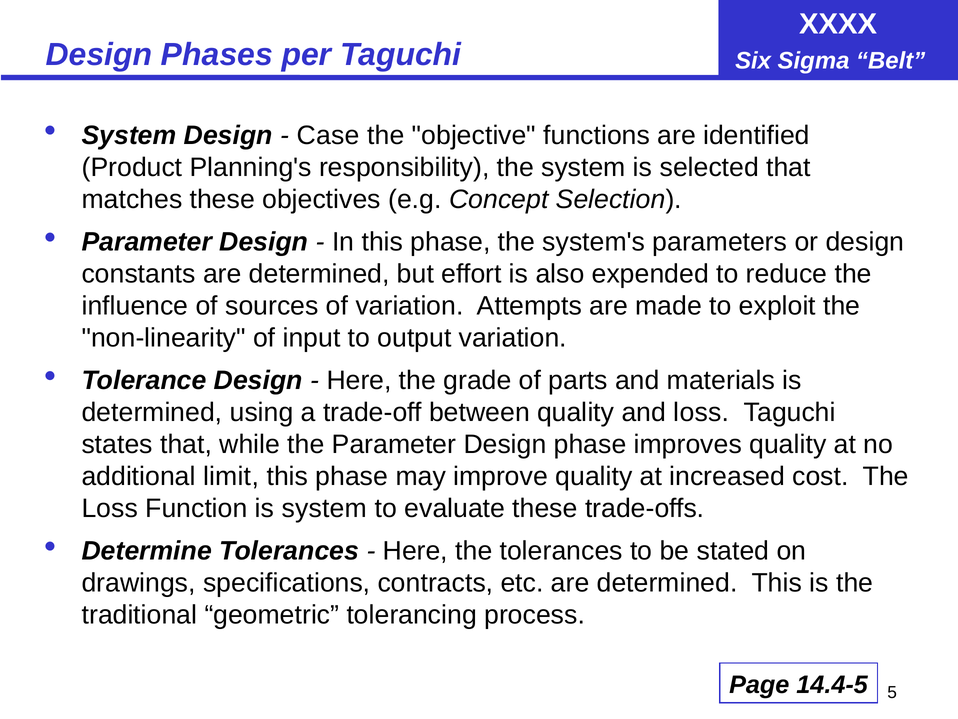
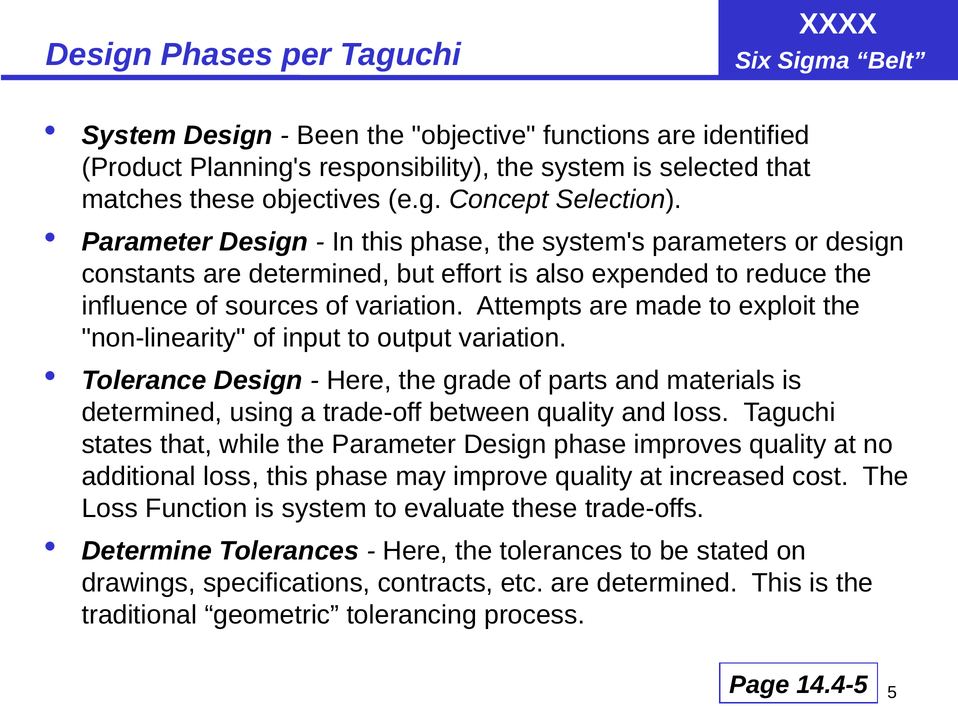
Case: Case -> Been (328, 135)
additional limit: limit -> loss (231, 476)
